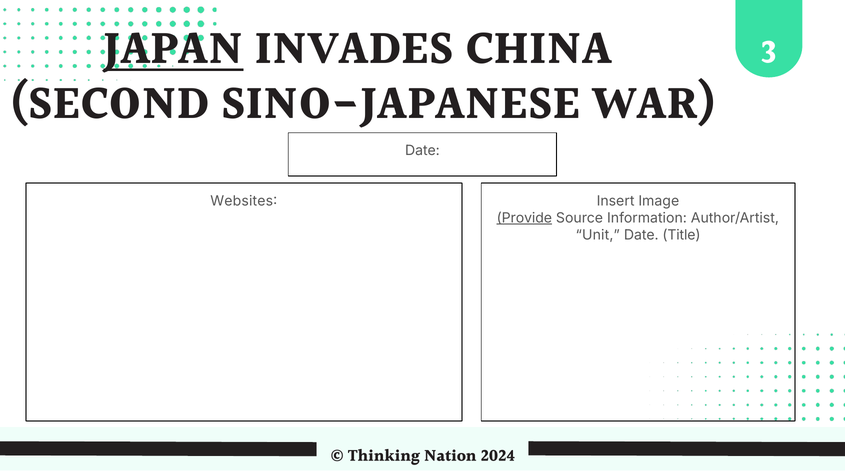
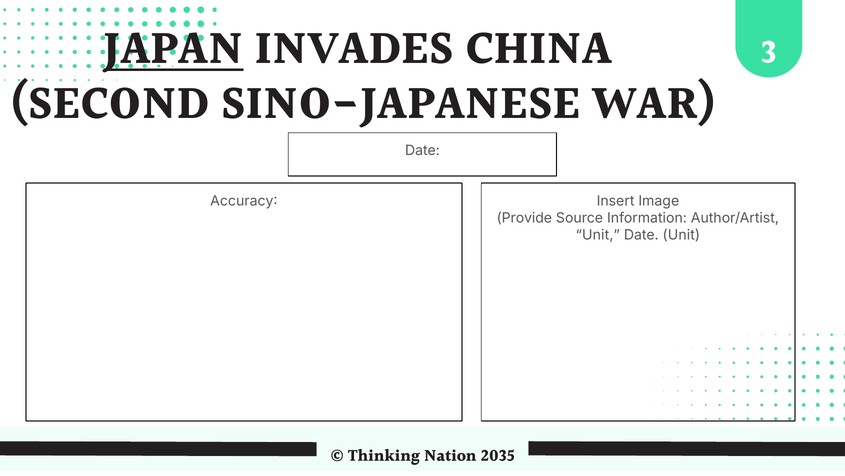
Websites: Websites -> Accuracy (244, 201)
Provide underline: present -> none (524, 218)
Date Title: Title -> Unit (681, 235)
2024: 2024 -> 2035 (498, 456)
